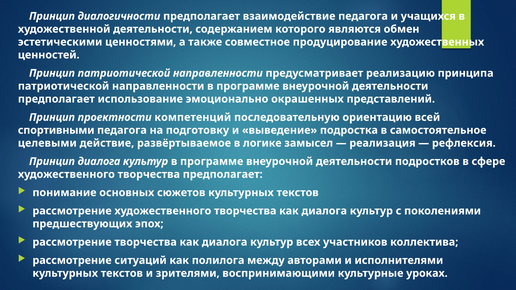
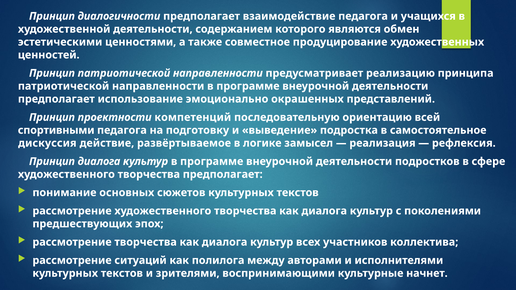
целевыми: целевыми -> дискуссия (47, 143)
уроках: уроках -> начнет (427, 273)
